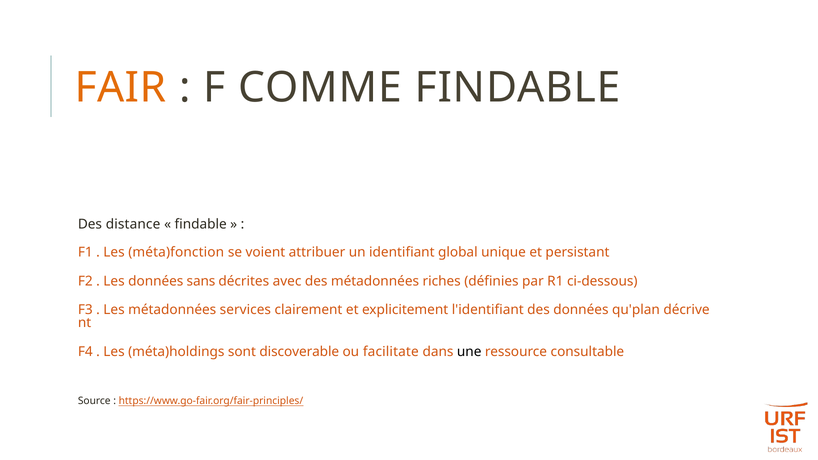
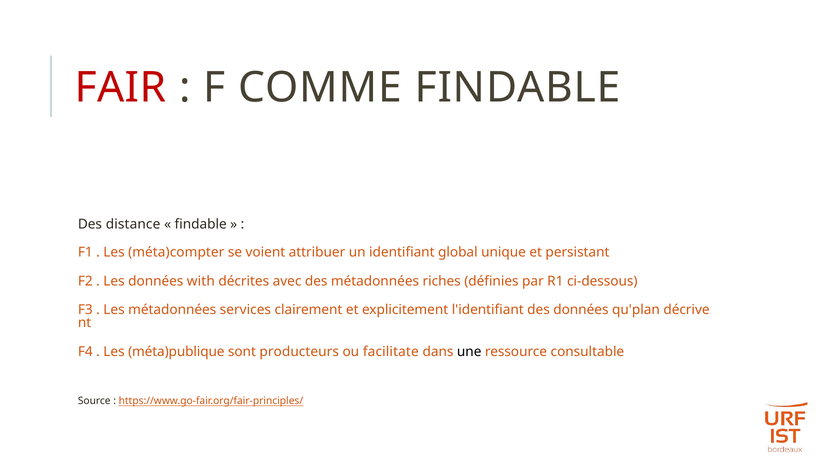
FAIR colour: orange -> red (121, 88)
méta)fonction: méta)fonction -> méta)compter (176, 253)
sans: sans -> with (201, 281)
méta)holdings: méta)holdings -> méta)publique (176, 352)
discoverable: discoverable -> producteurs (299, 352)
